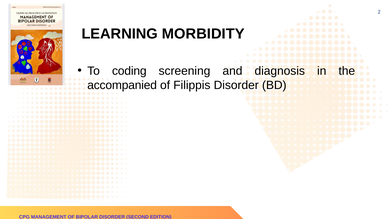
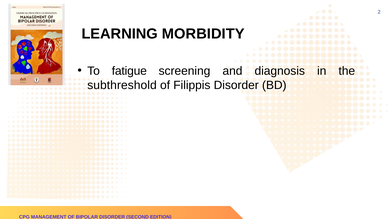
coding: coding -> fatigue (129, 71)
accompanied: accompanied -> subthreshold (122, 85)
